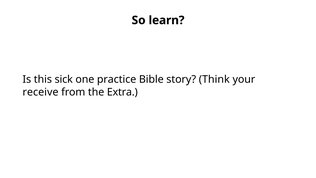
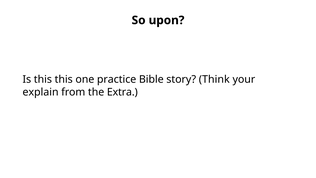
learn: learn -> upon (167, 20)
this sick: sick -> this (64, 79)
receive: receive -> explain (41, 92)
